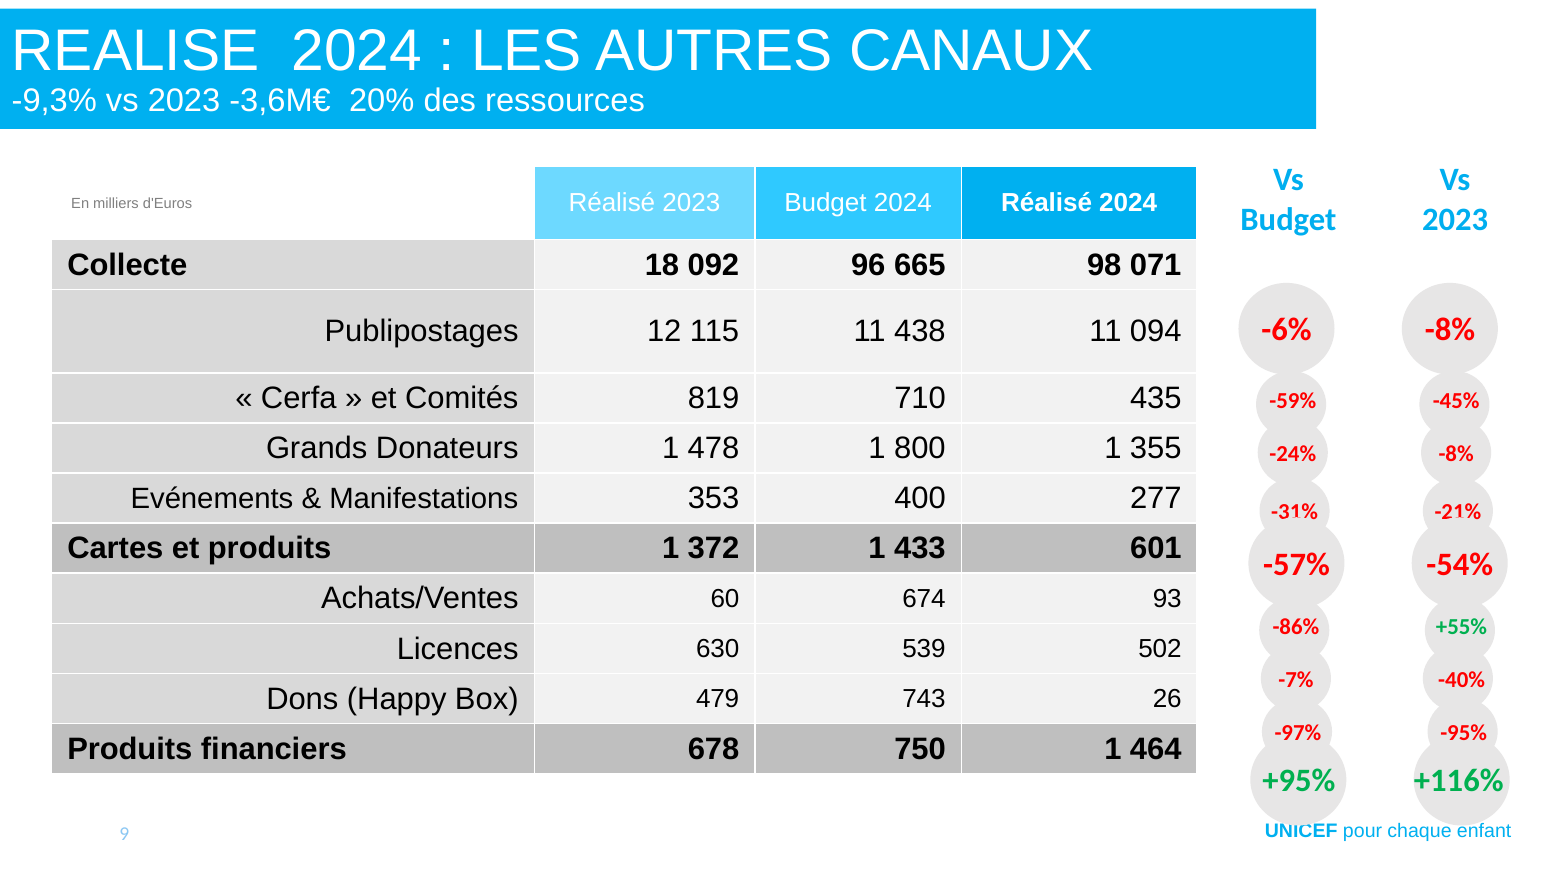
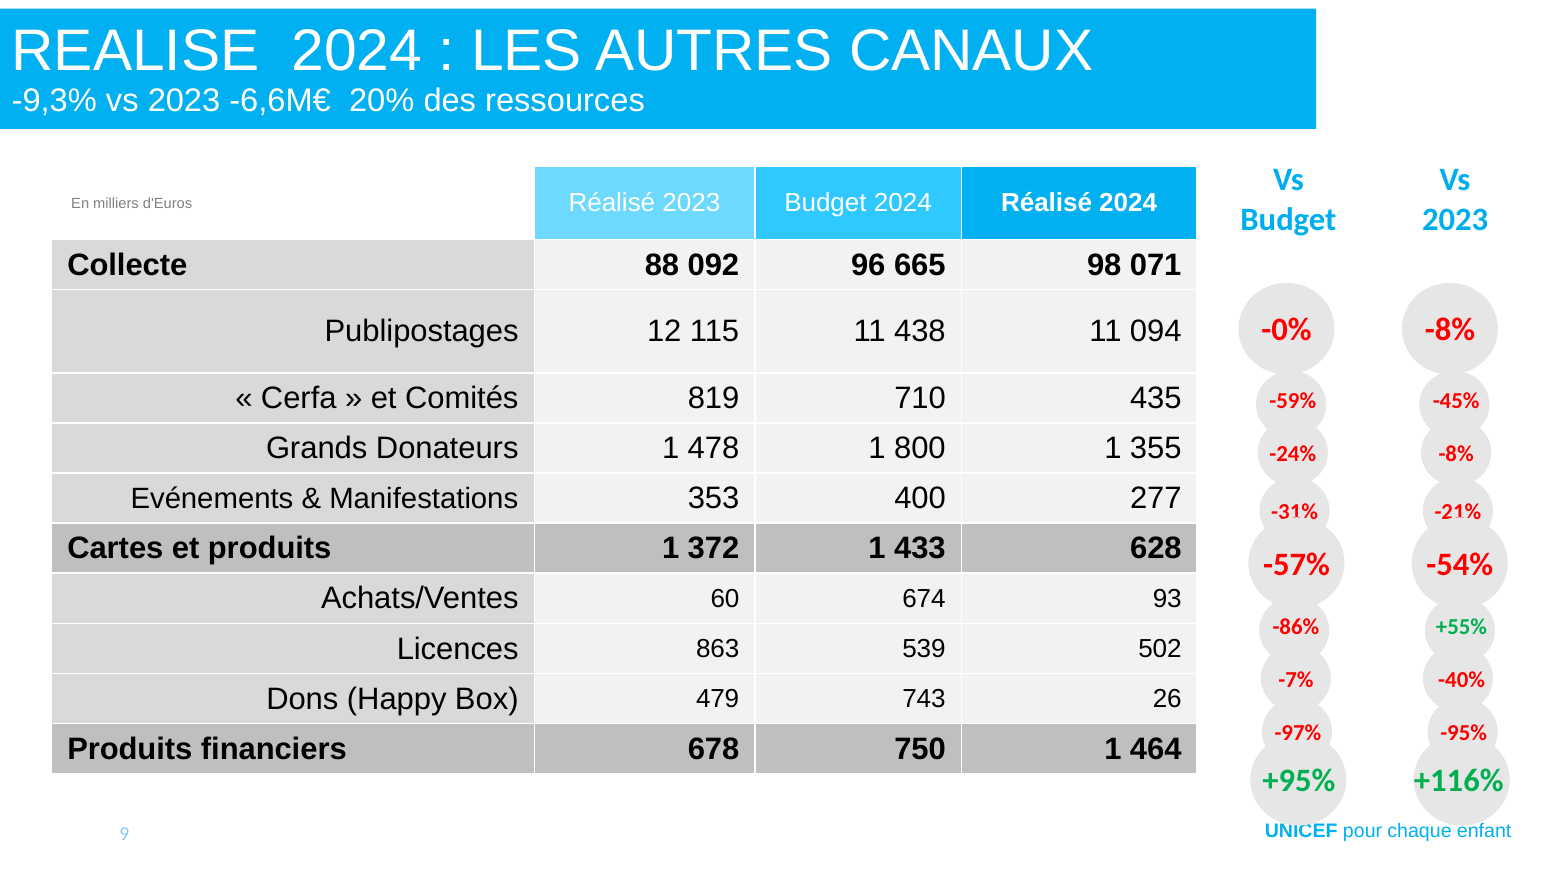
-3,6M€: -3,6M€ -> -6,6M€ (280, 100)
18: 18 -> 88 (662, 265)
-6%: -6% -> -0% (1287, 330)
601: 601 -> 628 (1156, 549)
630: 630 -> 863 (718, 649)
